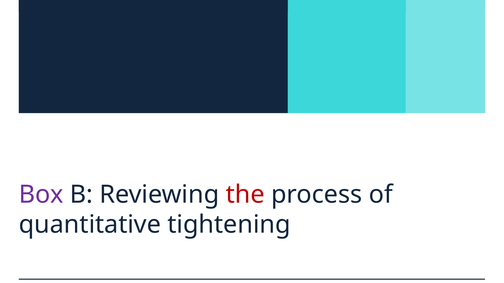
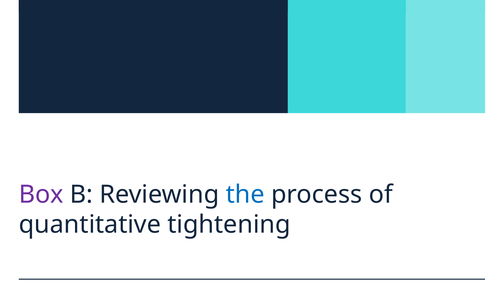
the colour: red -> blue (245, 195)
